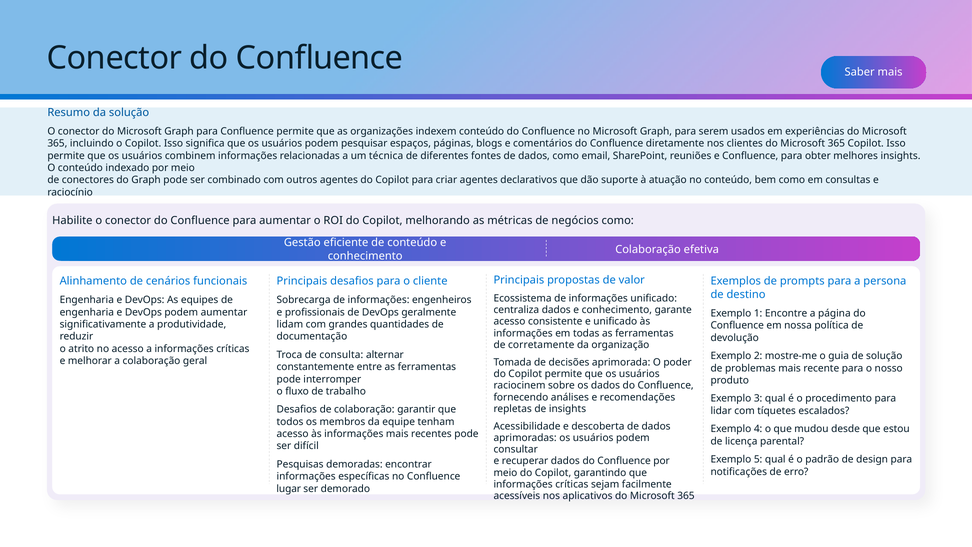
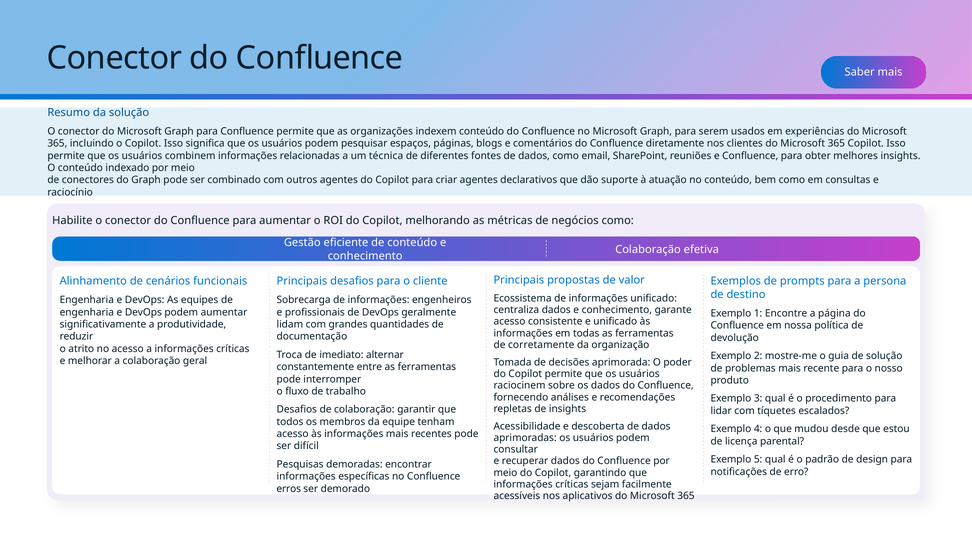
consulta: consulta -> imediato (341, 355)
lugar: lugar -> erros (289, 489)
